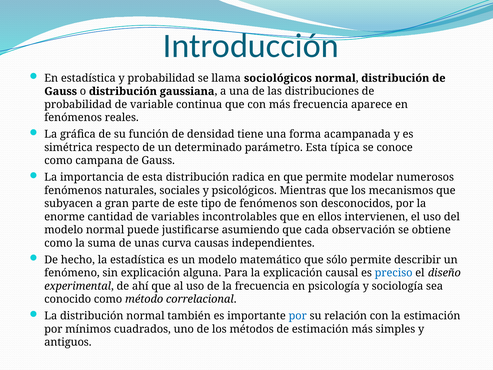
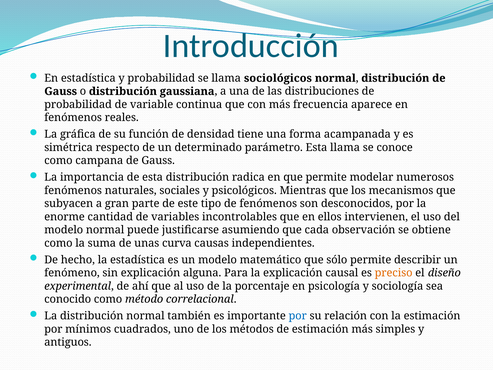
Esta típica: típica -> llama (345, 147)
preciso colour: blue -> orange (394, 273)
la frecuencia: frecuencia -> porcentaje (262, 286)
